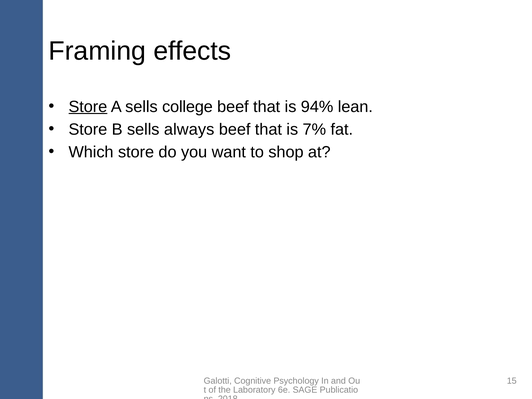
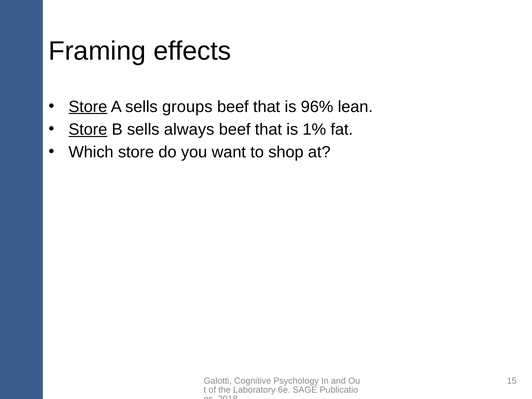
college: college -> groups (187, 107)
94%: 94% -> 96% (317, 107)
Store underline: none -> present (88, 129)
7%: 7% -> 1% (314, 129)
